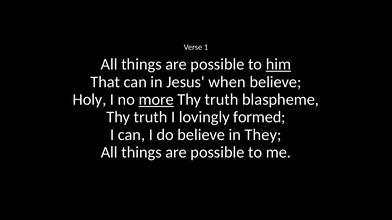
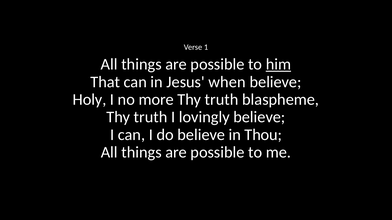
more underline: present -> none (156, 100)
lovingly formed: formed -> believe (259, 117)
They: They -> Thou (263, 135)
